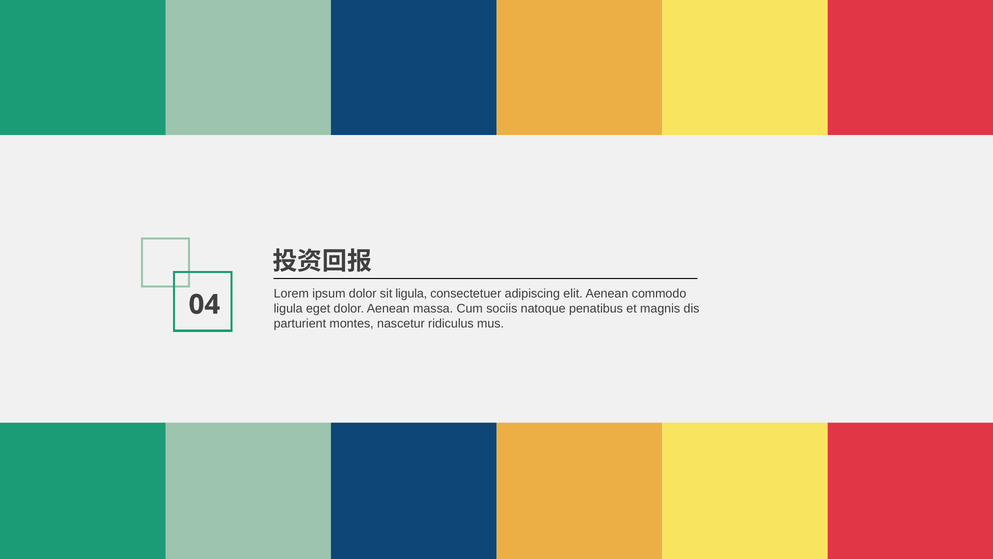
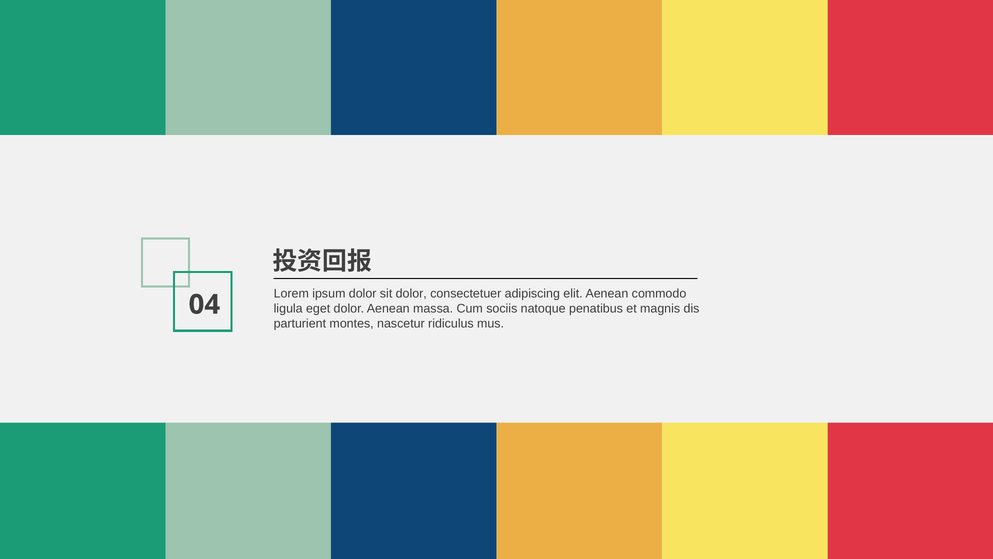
sit ligula: ligula -> dolor (411, 293)
